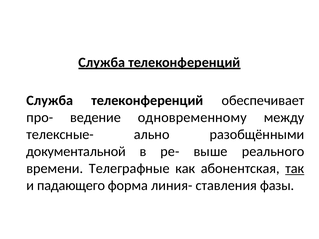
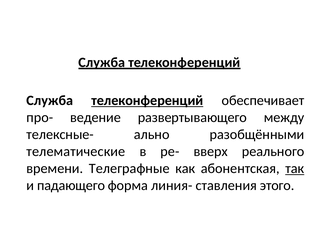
телеконференций underline: none -> present (147, 101)
одновременному: одновременному -> развертывающего (192, 118)
документальной: документальной -> телематические (76, 152)
выше: выше -> вверх (211, 152)
фазы: фазы -> этого (277, 186)
